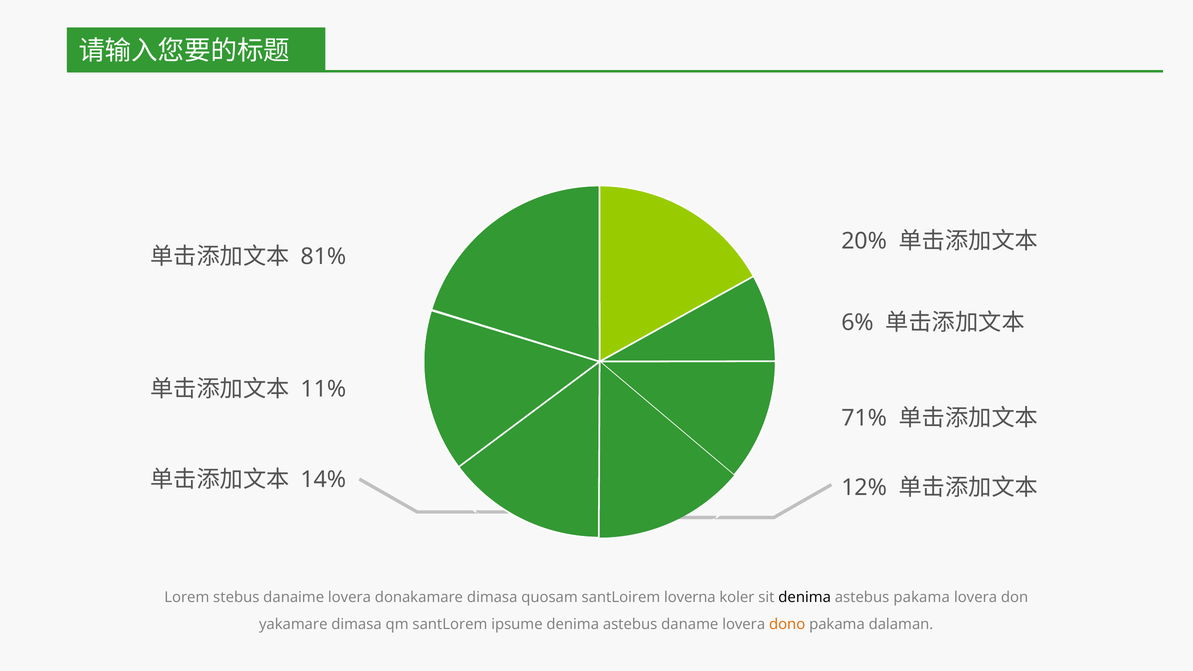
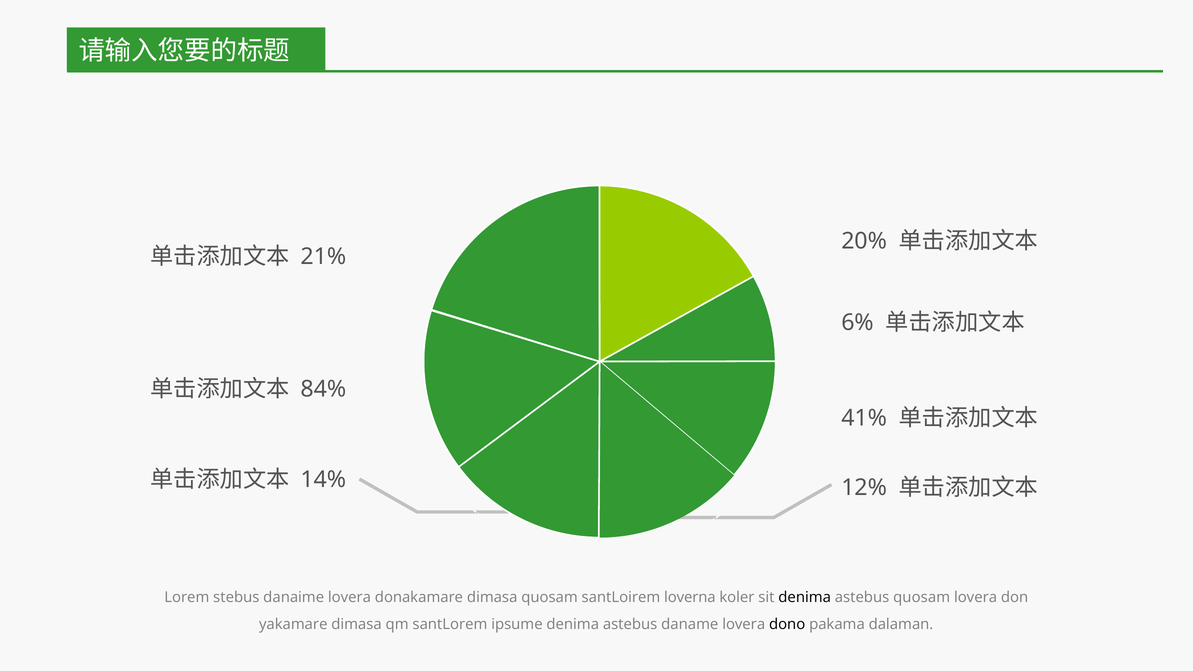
81%: 81% -> 21% (323, 256)
11%: 11% -> 84% (323, 389)
71%: 71% -> 41% (864, 418)
astebus pakama: pakama -> quosam (922, 598)
dono colour: orange -> black (787, 625)
